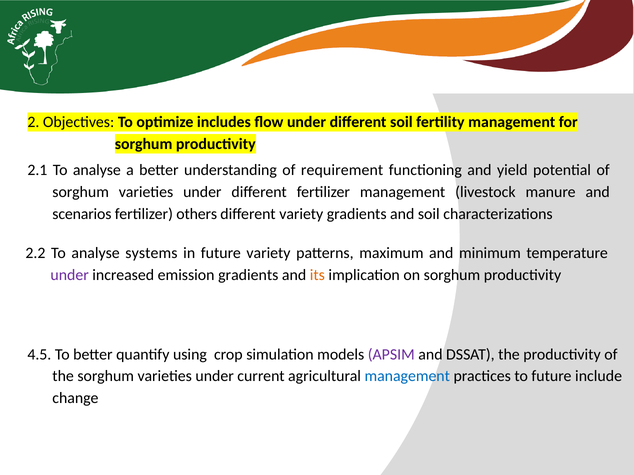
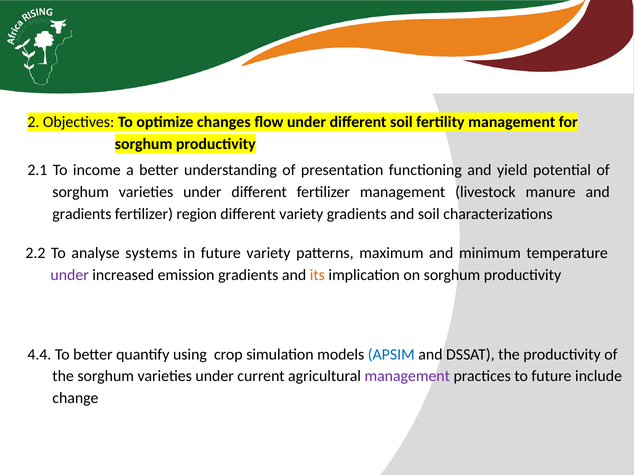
includes: includes -> changes (224, 122)
2.1 To analyse: analyse -> income (97, 170)
requirement: requirement -> presentation (342, 170)
scenarios: scenarios -> gradients (82, 214)
others: others -> region (197, 214)
4.5: 4.5 -> 4.4 (39, 355)
APSIM colour: purple -> blue (391, 355)
management colour: blue -> purple (407, 377)
